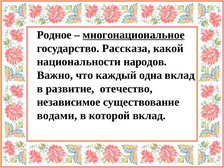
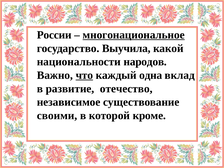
Родное: Родное -> России (54, 35)
Рассказа: Рассказа -> Выучила (126, 48)
что underline: none -> present (84, 75)
водами: водами -> своими (57, 116)
которой вклад: вклад -> кроме (149, 116)
